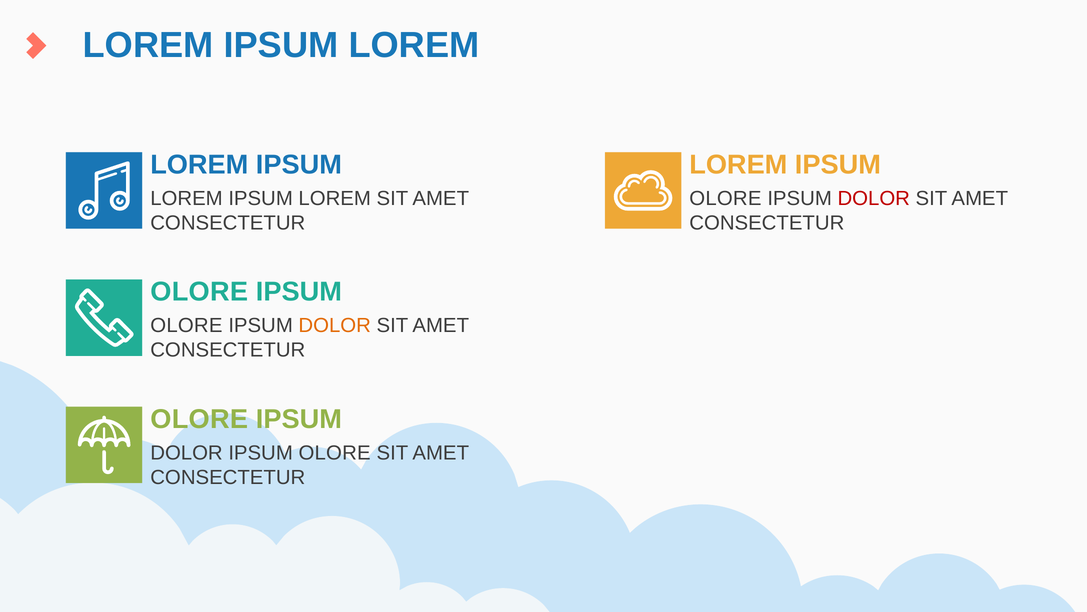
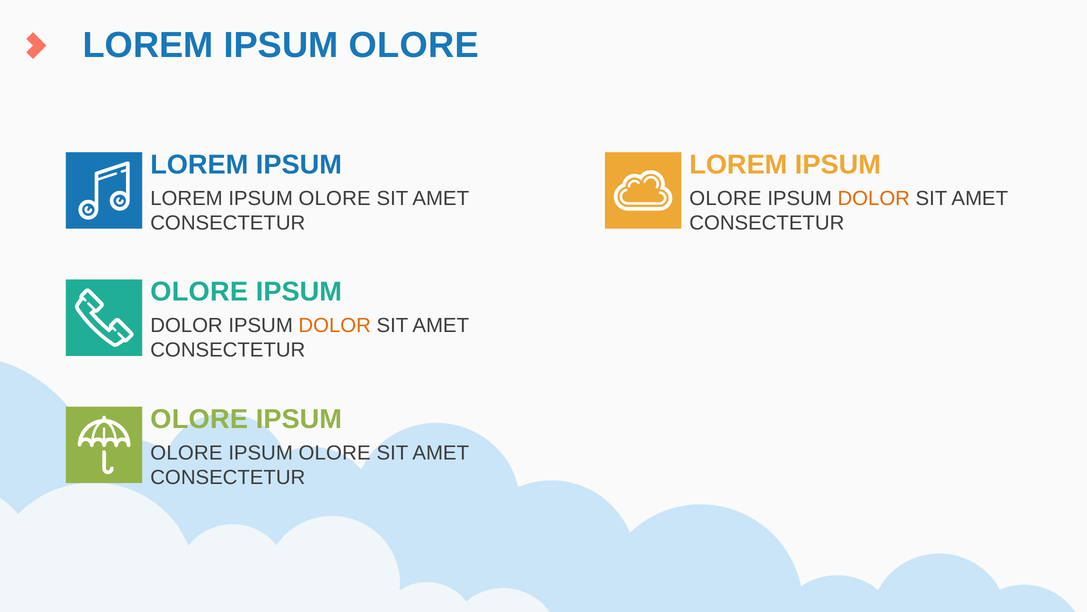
LOREM: LOREM -> OLORE (414, 45)
LOREM: LOREM -> OLORE (335, 198)
DOLOR colour: red -> orange (874, 198)
OLORE: OLORE -> DOLOR (187, 325)
DOLOR: DOLOR -> OLORE (186, 452)
